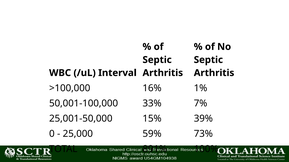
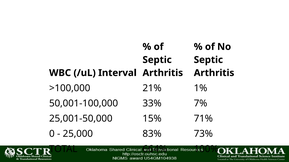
16%: 16% -> 21% (152, 88)
39%: 39% -> 71% (203, 119)
59%: 59% -> 83% (152, 134)
891%: 891% -> 664% (155, 150)
